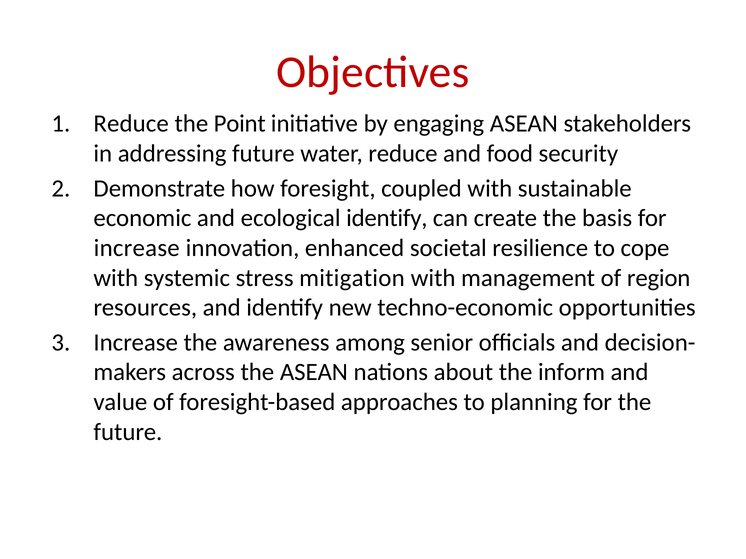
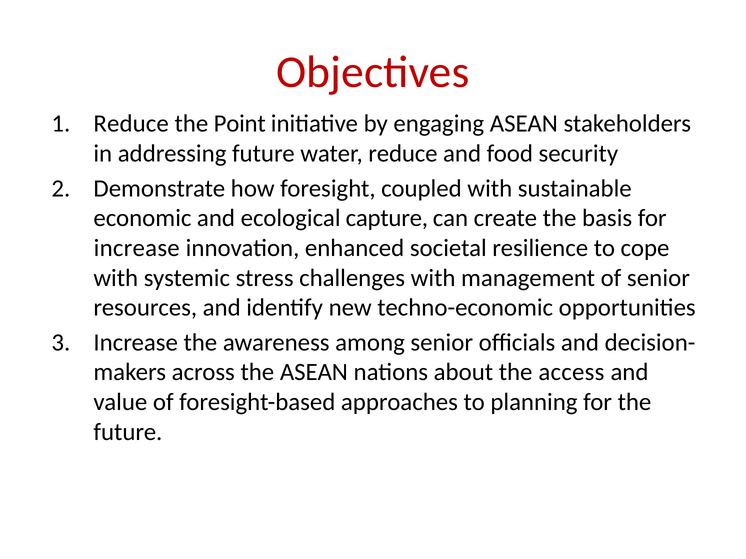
ecological identify: identify -> capture (387, 218)
mitigation: mitigation -> challenges (352, 278)
of region: region -> senior (658, 278)
inform: inform -> access (571, 373)
